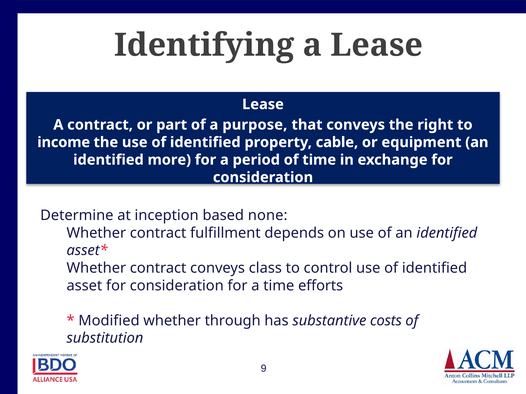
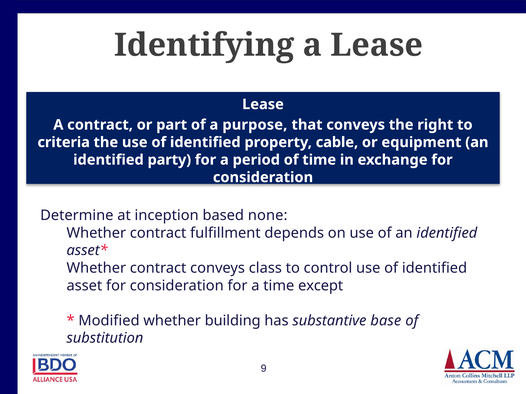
income: income -> criteria (64, 142)
more: more -> party (169, 160)
efforts: efforts -> except (321, 286)
through: through -> building (233, 321)
costs: costs -> base (386, 321)
